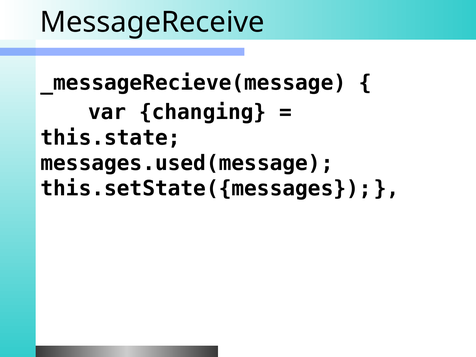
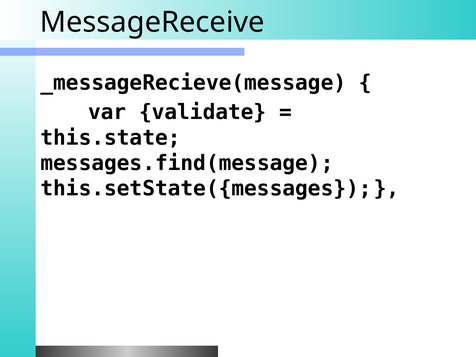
changing: changing -> validate (203, 112)
messages.used(message: messages.used(message -> messages.find(message (187, 163)
